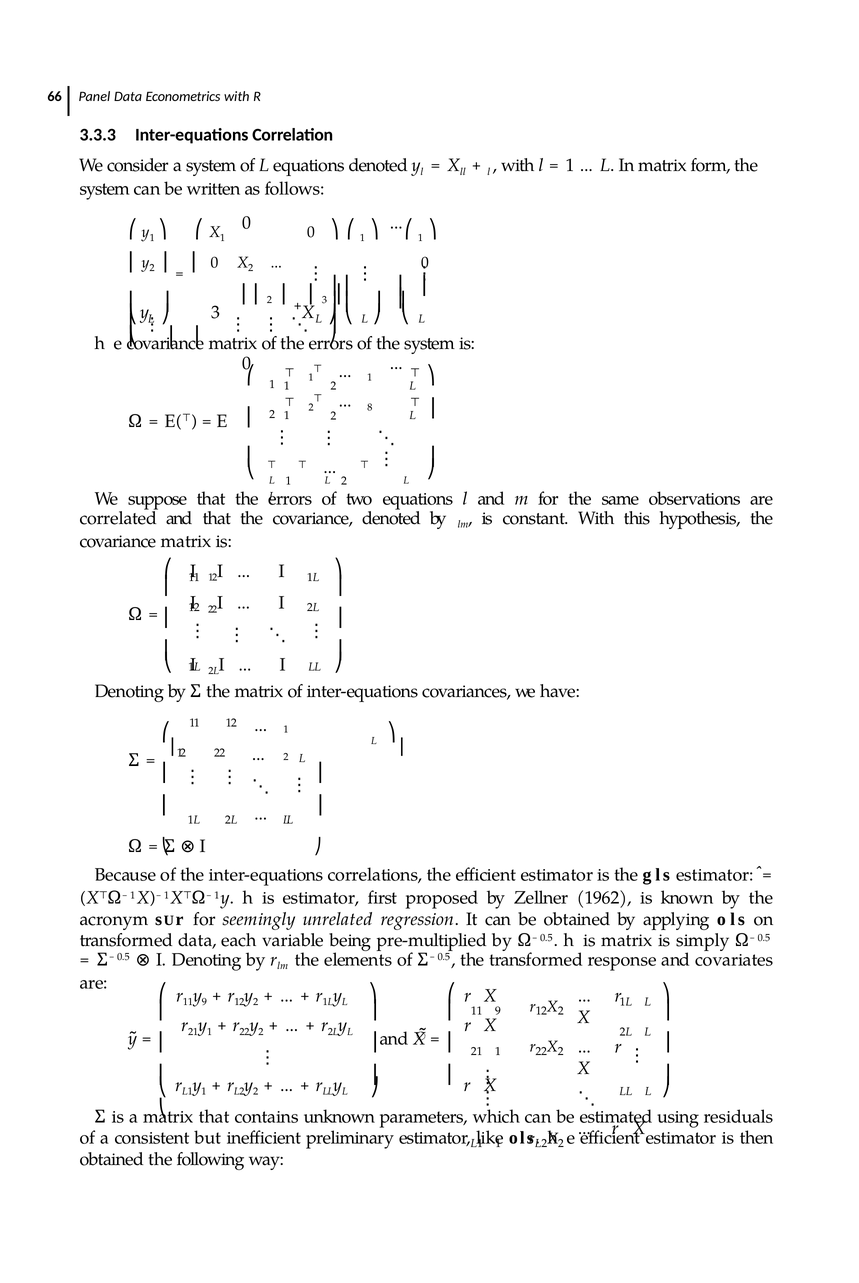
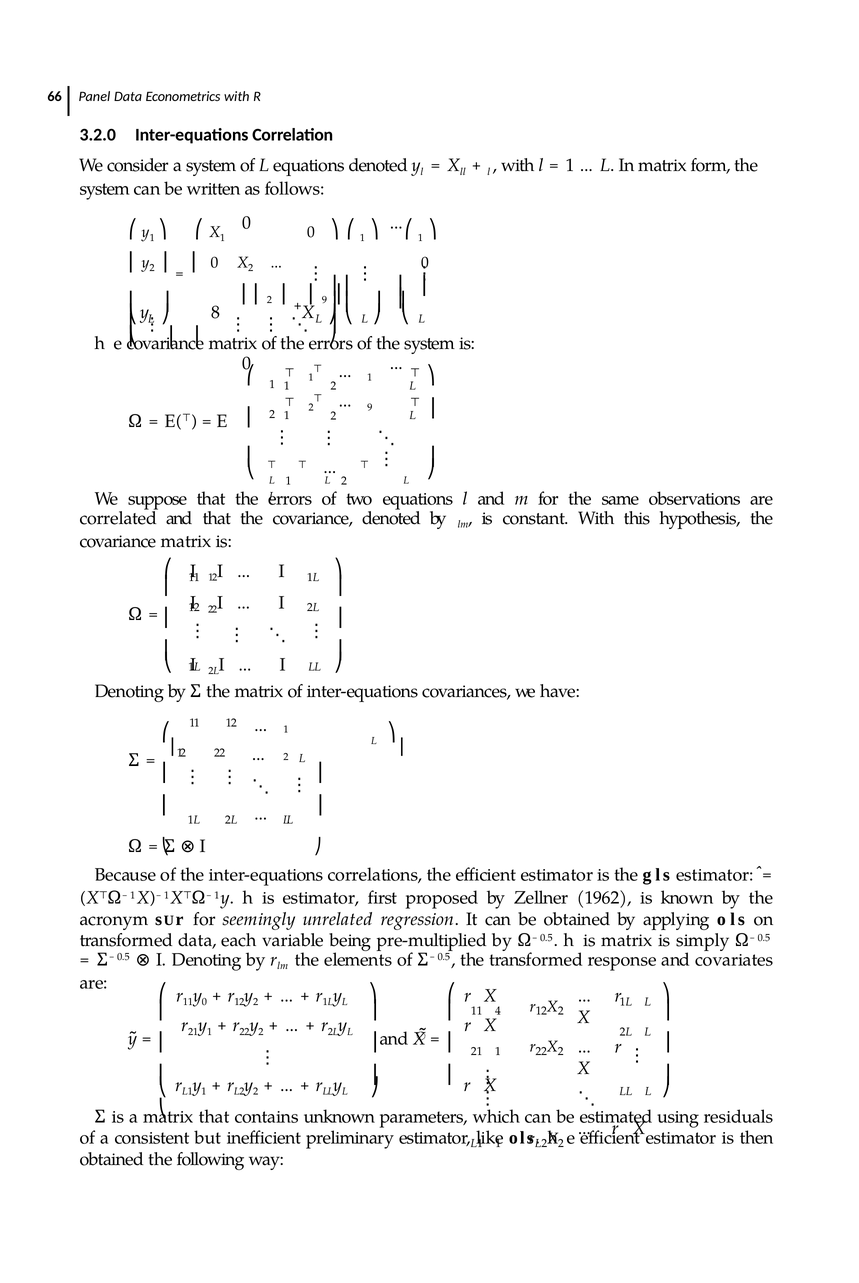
3.3.3: 3.3.3 -> 3.2.0 (98, 135)
3: 3 -> 9 (324, 300)
y 3: 3 -> 8 (215, 312)
8: 8 -> 9 (370, 407)
y 9: 9 -> 0 (204, 1002)
11 9: 9 -> 4 (498, 1011)
